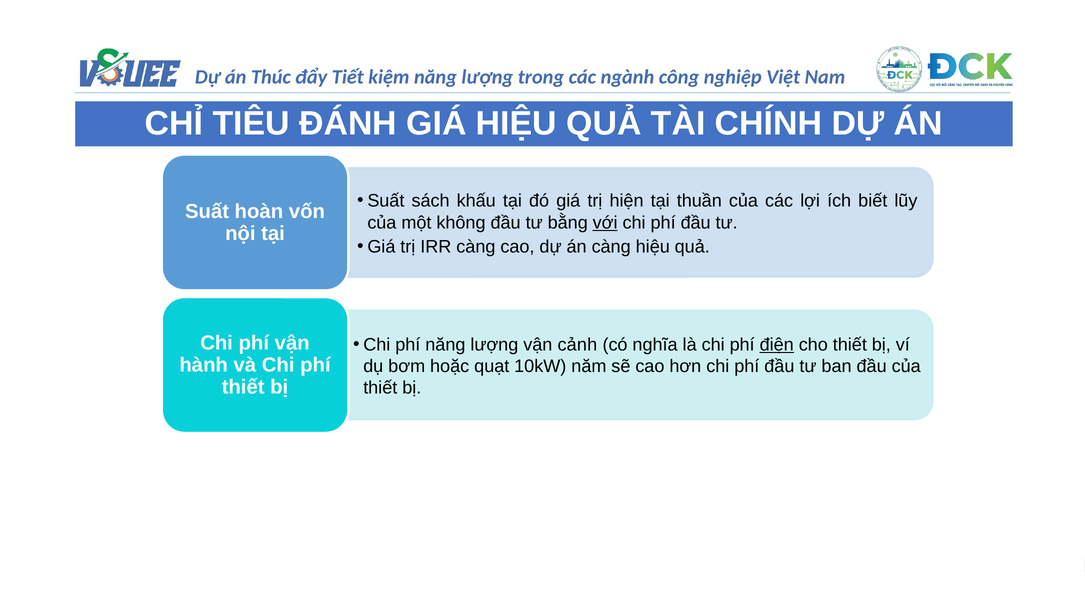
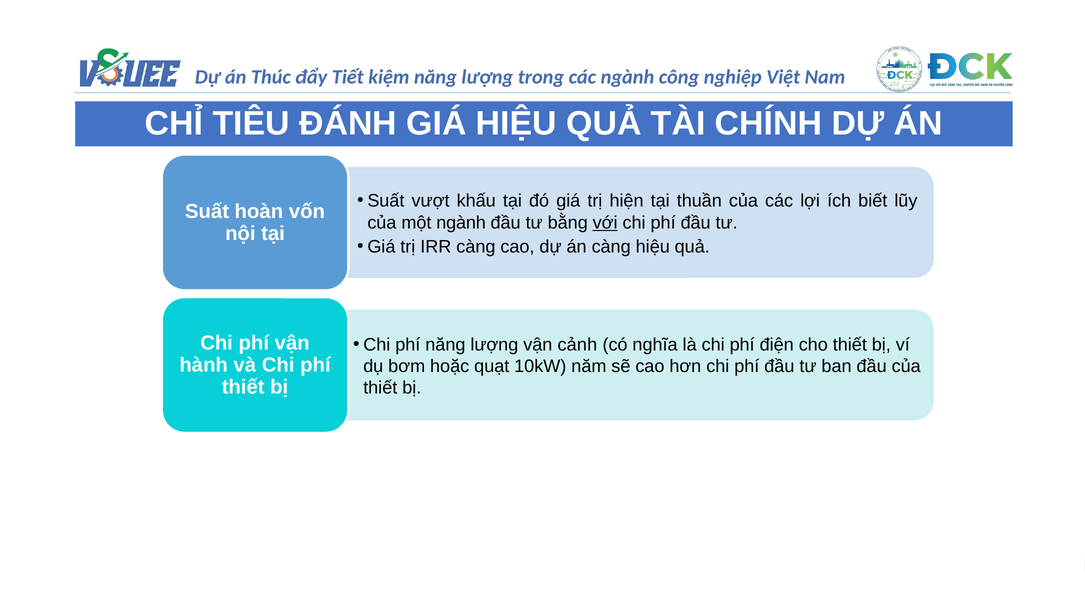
sách: sách -> vượt (431, 201)
một không: không -> ngành (461, 223)
điện underline: present -> none (777, 345)
